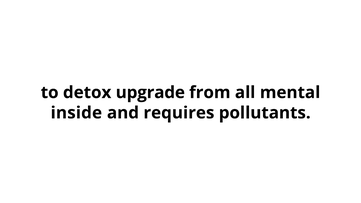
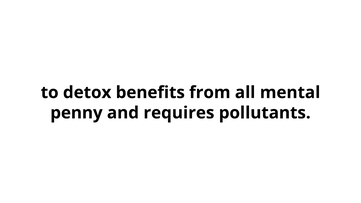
upgrade: upgrade -> benefits (150, 93)
inside: inside -> penny (76, 113)
